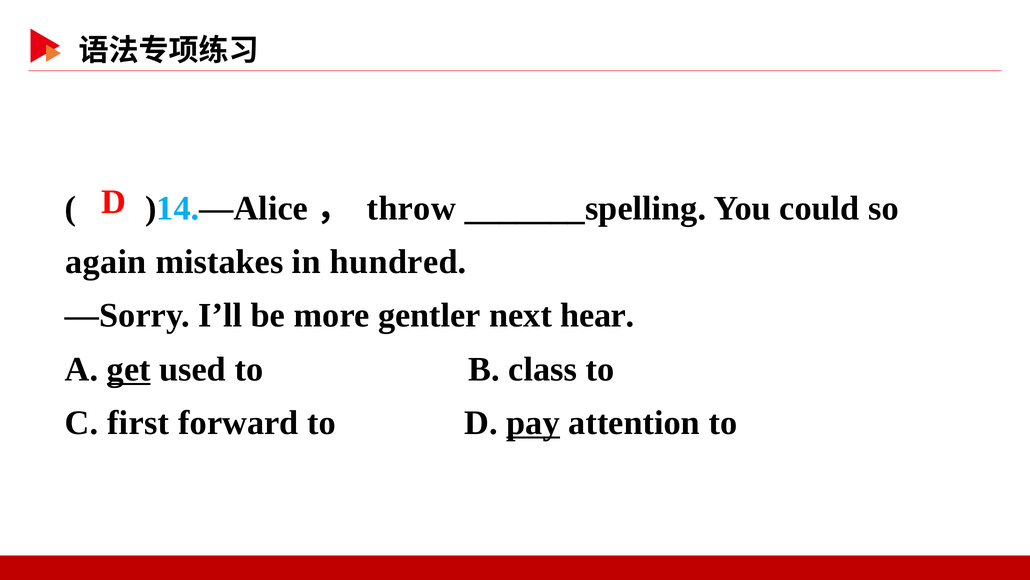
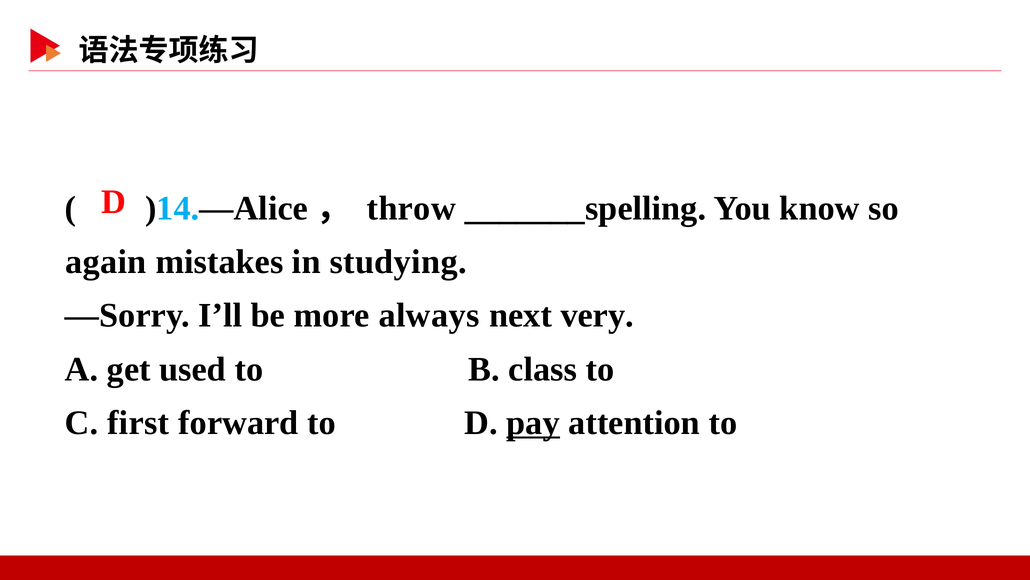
could: could -> know (820, 208)
hundred: hundred -> studying (398, 262)
gentler: gentler -> always (429, 315)
hear: hear -> very (597, 315)
get underline: present -> none (129, 369)
